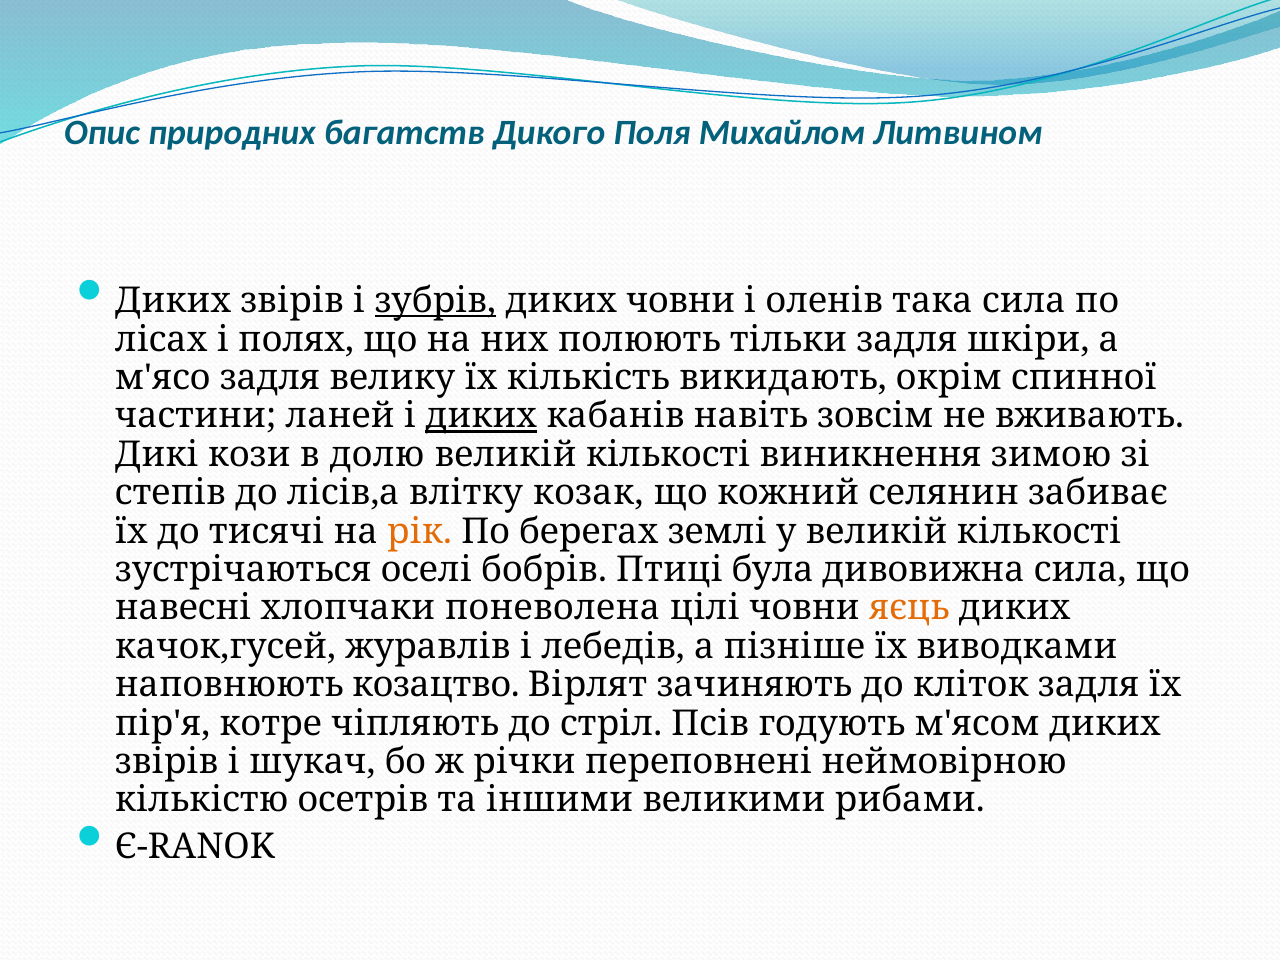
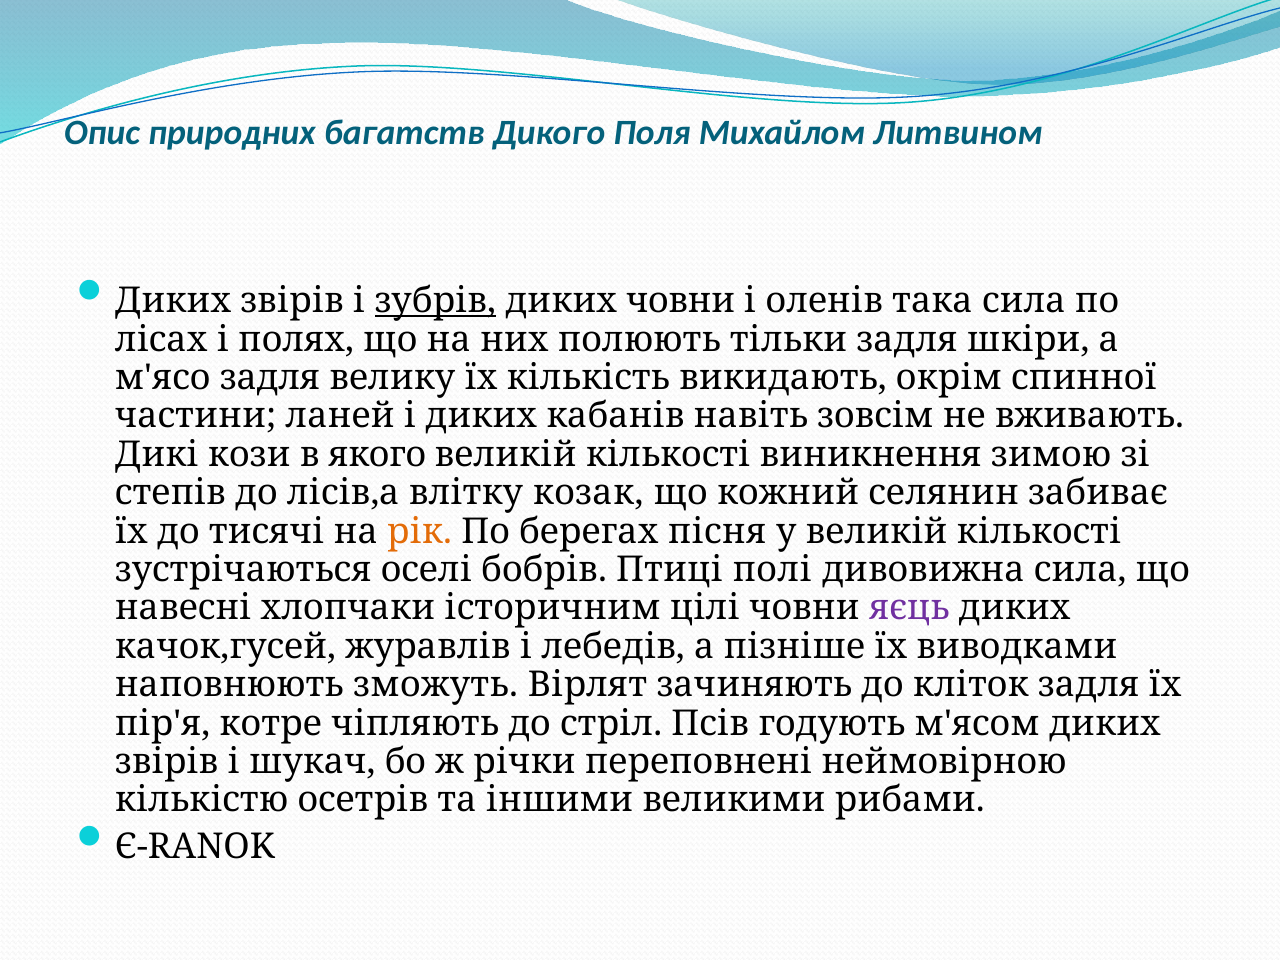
диких underline: present -> none (481, 416)
долю: долю -> якого (377, 455)
землі: землі -> пісня (717, 531)
була: була -> полі (772, 570)
поневолена: поневолена -> історичним (553, 608)
яєць colour: orange -> purple (909, 608)
козацтво: козацтво -> зможуть (436, 685)
